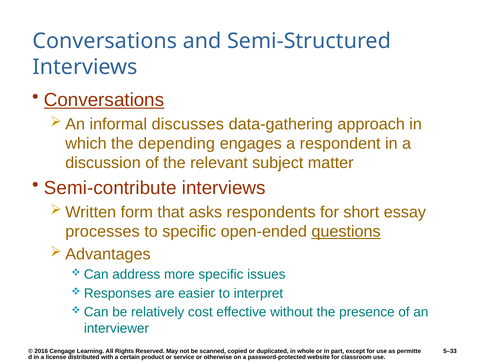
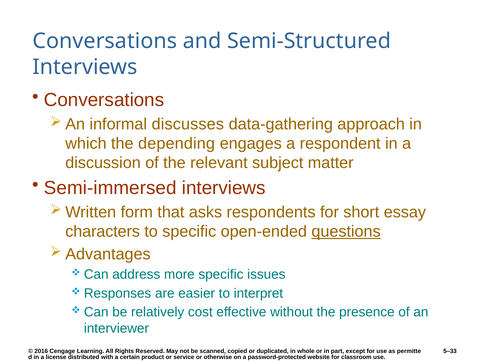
Conversations underline: present -> none (104, 100)
Semi-contribute: Semi-contribute -> Semi-immersed (110, 188)
processes: processes -> characters (103, 231)
